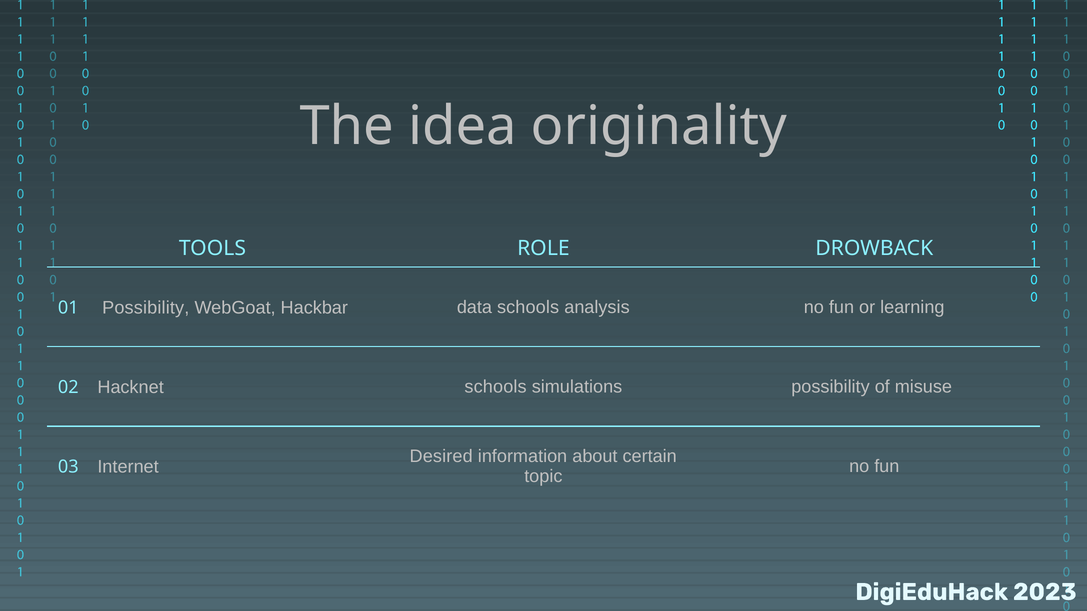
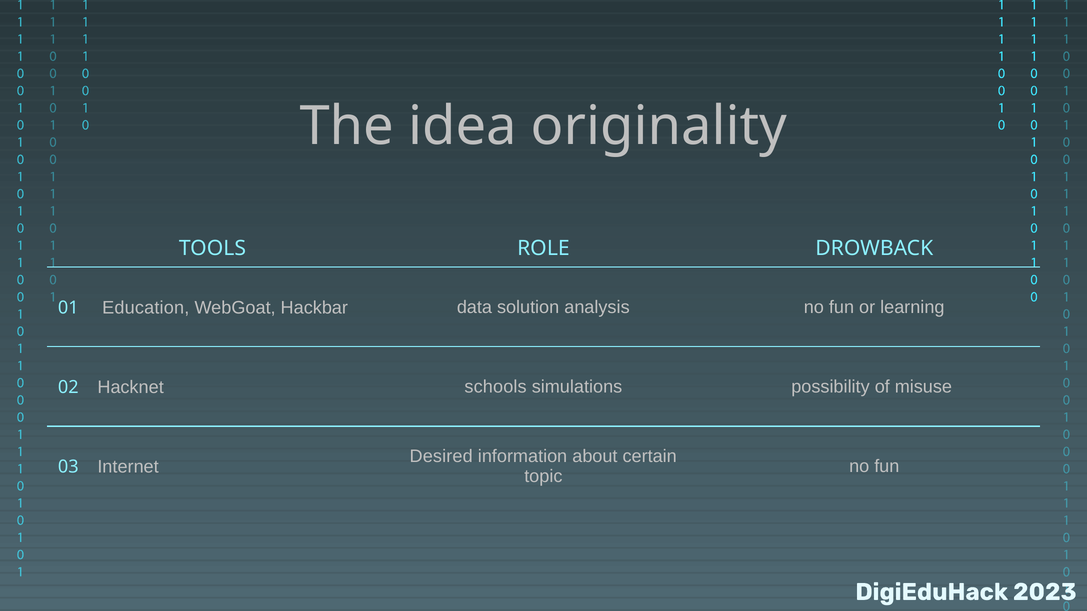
01 Possibility: Possibility -> Education (146, 308)
data schools: schools -> solution (528, 307)
